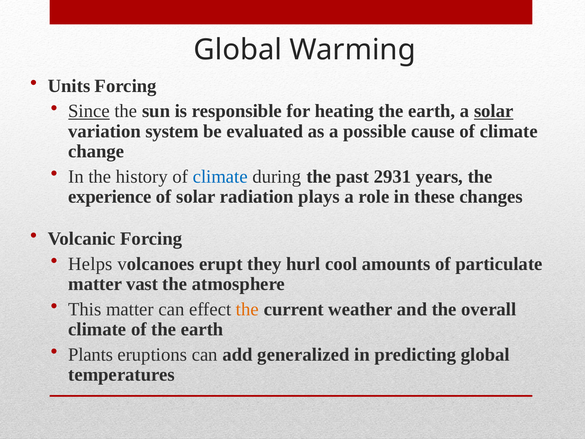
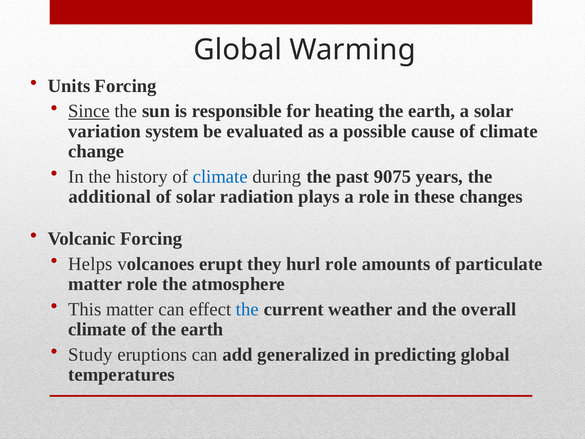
solar underline: present -> none (494, 111)
2931: 2931 -> 9075 (392, 177)
experience: experience -> additional (110, 197)
hurl cool: cool -> role (341, 264)
matter vast: vast -> role (142, 284)
the colour: orange -> blue (247, 309)
Plants: Plants -> Study (90, 354)
